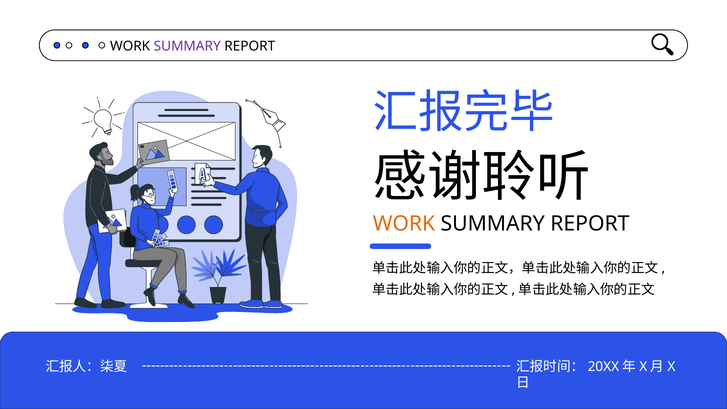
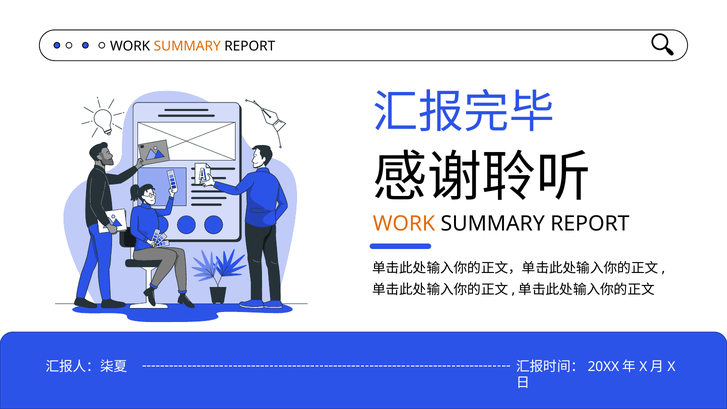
SUMMARY colour: purple -> orange (187, 46)
